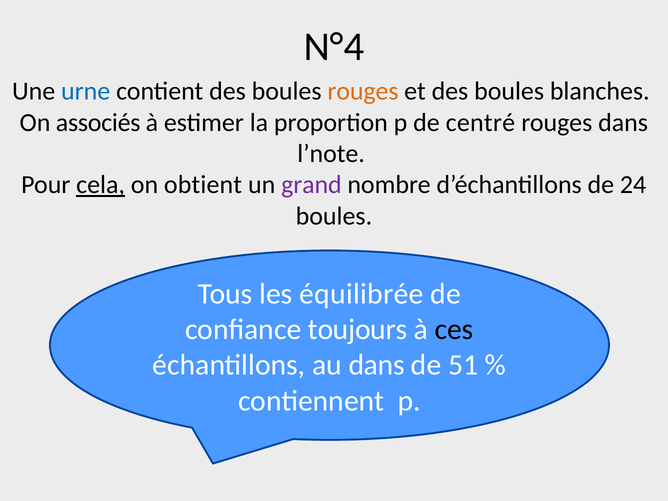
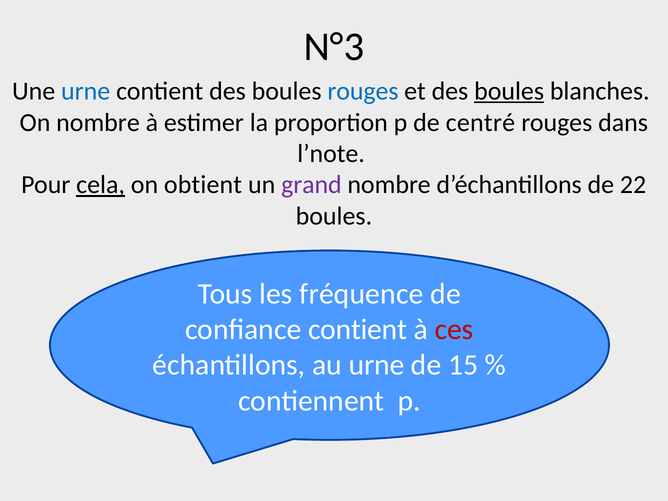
N°4: N°4 -> N°3 (334, 47)
rouges colour: orange -> blue (363, 91)
boules underline: none -> present (509, 91)
On associés: associés -> nombre (98, 122)
24: 24 -> 22 (633, 185)
équilibrée: équilibrée -> fréquence (361, 294)
confiance toujours: toujours -> contient (358, 329)
ces colour: black -> red (454, 329)
au dans: dans -> urne (377, 365)
51: 51 -> 15 (463, 365)
